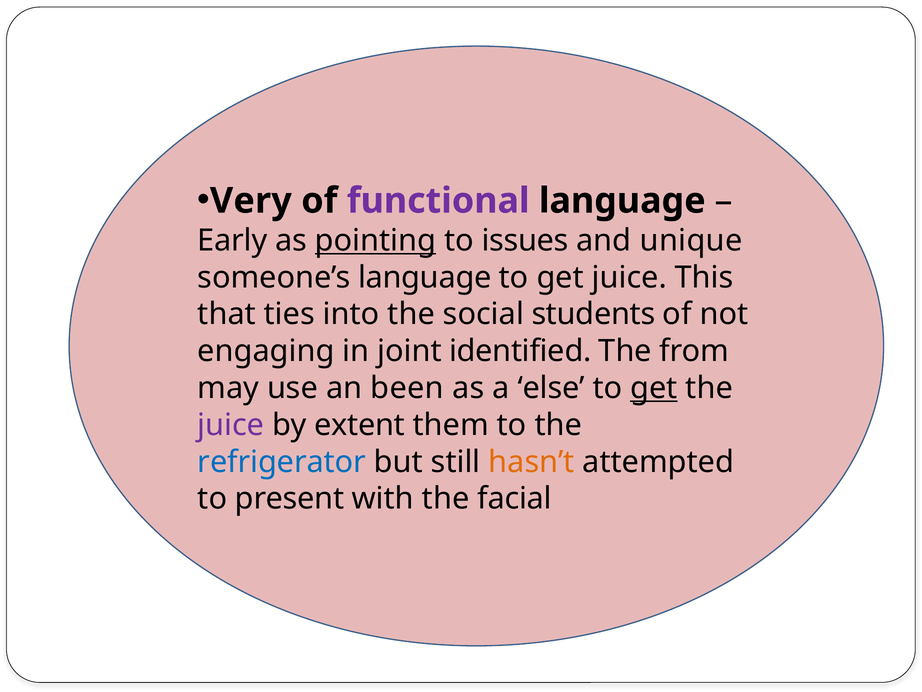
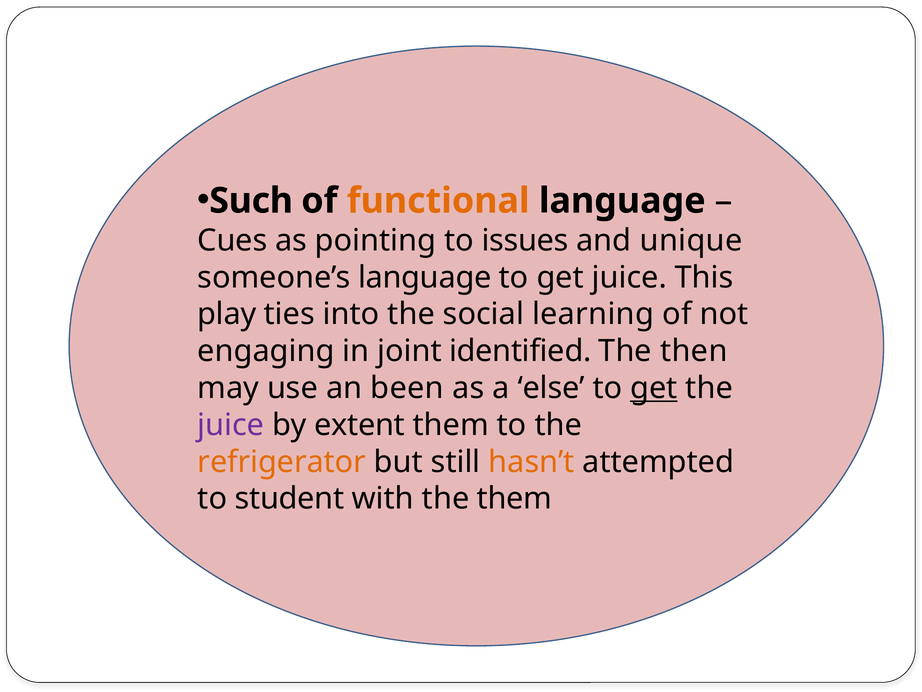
Very: Very -> Such (251, 201)
functional colour: purple -> orange (438, 201)
Early: Early -> Cues (232, 240)
pointing underline: present -> none (376, 240)
that: that -> play (227, 314)
students: students -> learning (593, 314)
from: from -> then (694, 351)
refrigerator colour: blue -> orange (282, 462)
present: present -> student (290, 498)
the facial: facial -> them (515, 498)
